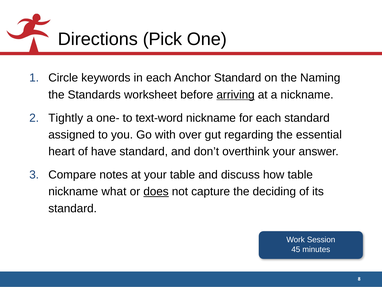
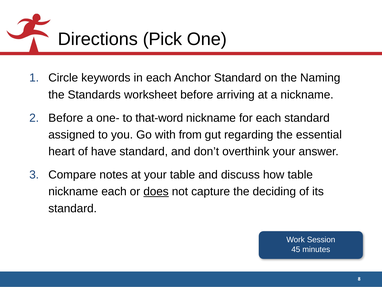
arriving underline: present -> none (236, 95)
Tightly: Tightly -> Before (66, 118)
text-word: text-word -> that-word (159, 118)
over: over -> from (190, 134)
nickname what: what -> each (114, 191)
